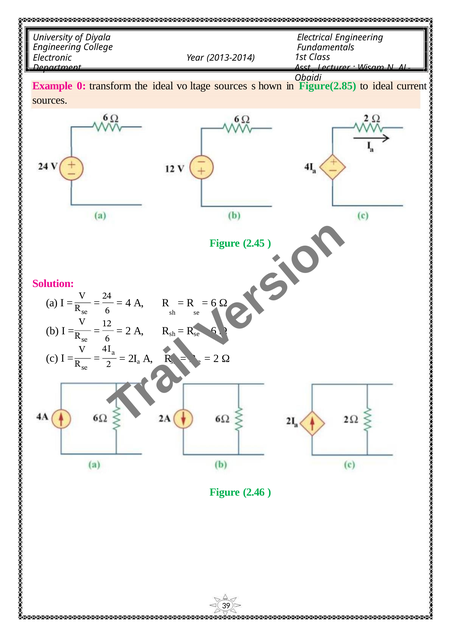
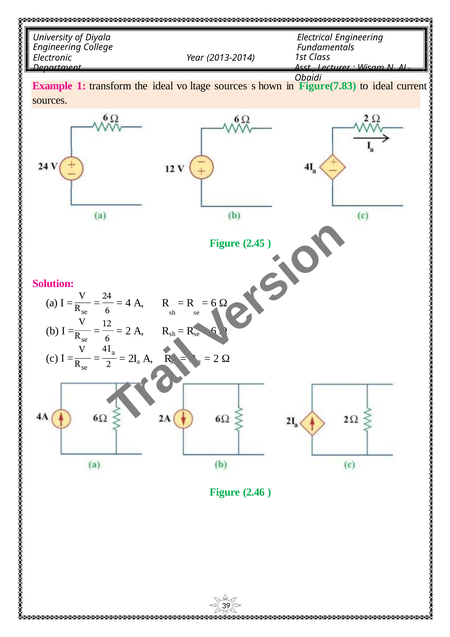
0: 0 -> 1 (81, 86)
Figure(2.85: Figure(2.85 -> Figure(7.83 (328, 86)
